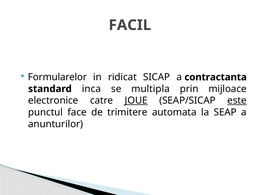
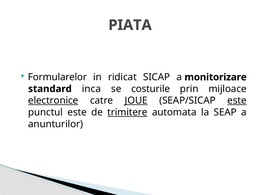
FACIL: FACIL -> PIATA (130, 25)
contractanta: contractanta -> monitorizare (216, 77)
multipla: multipla -> costurile (151, 89)
electronice underline: none -> present (53, 101)
punctul face: face -> este (77, 112)
trimitere underline: none -> present (127, 112)
